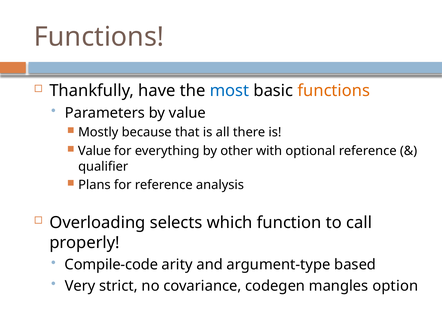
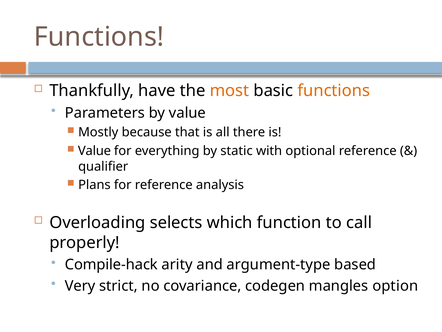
most colour: blue -> orange (229, 91)
other: other -> static (237, 151)
Compile-code: Compile-code -> Compile-hack (111, 264)
